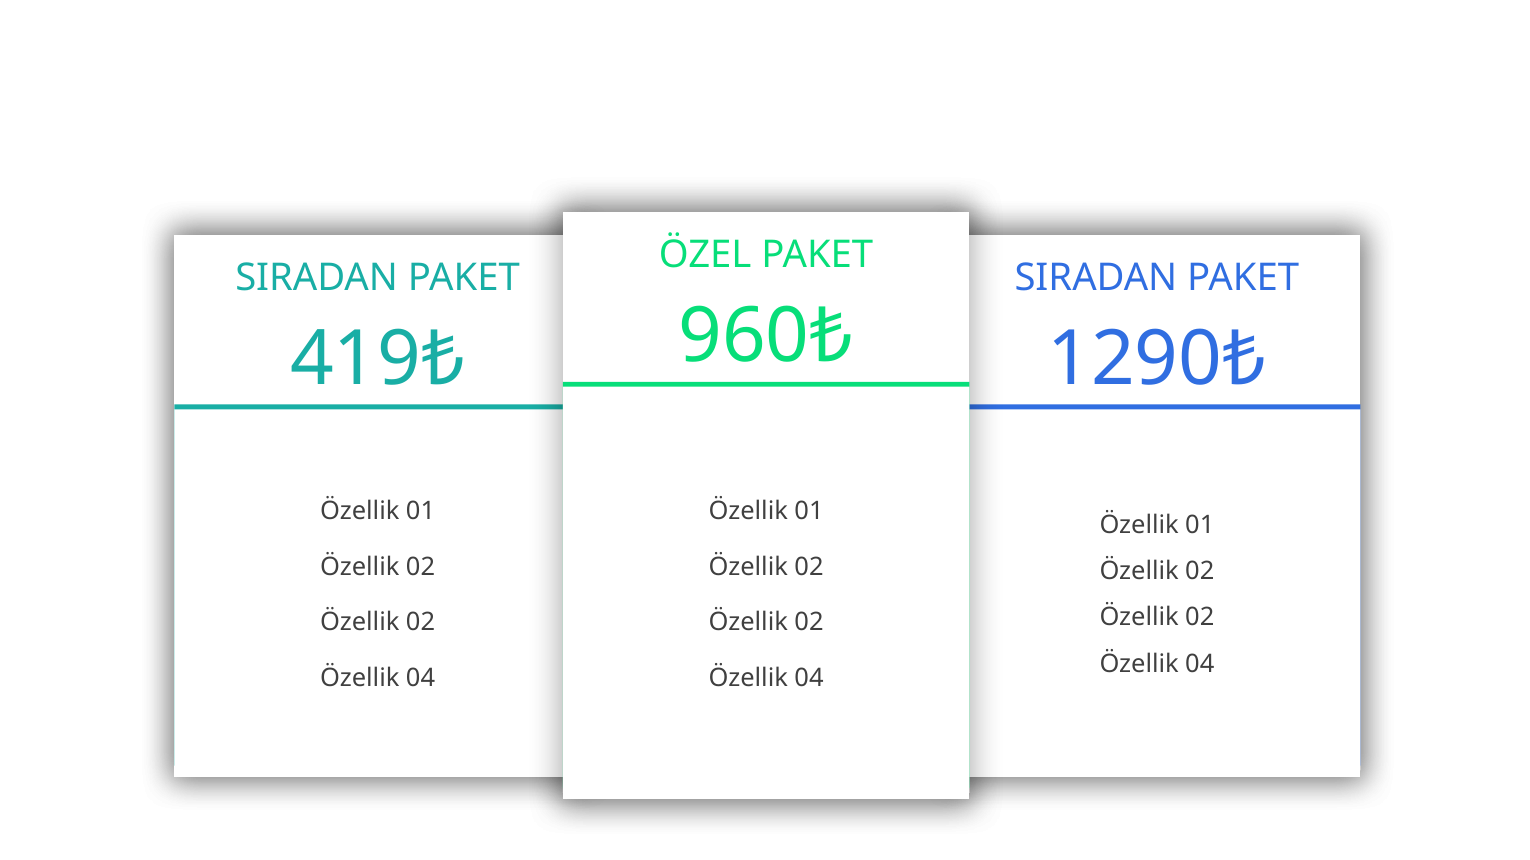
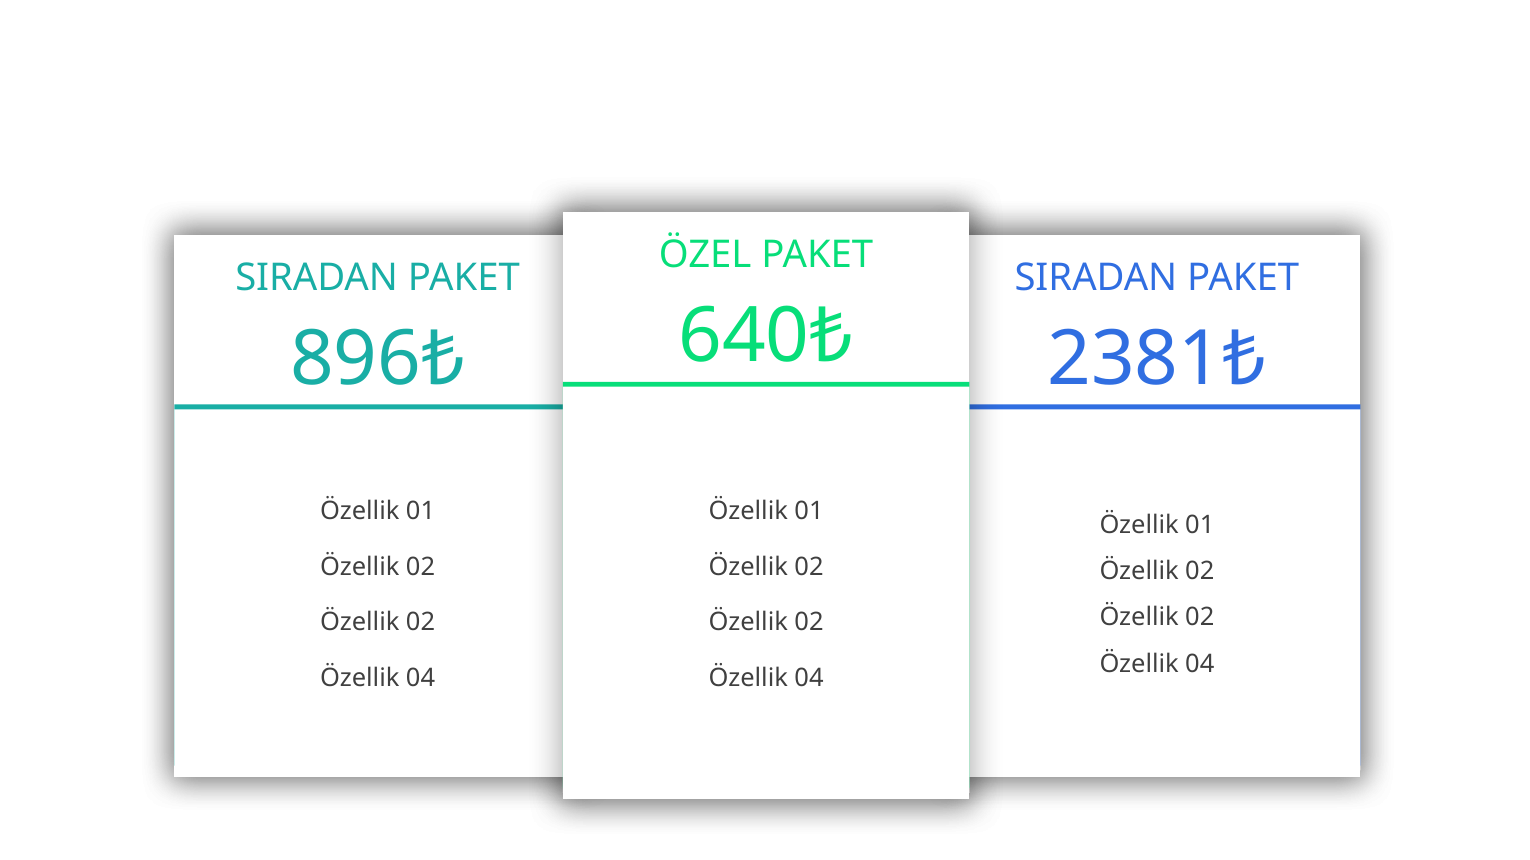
960₺: 960₺ -> 640₺ (766, 336)
419₺: 419₺ -> 896₺ (378, 359)
1290₺: 1290₺ -> 2381₺ (1157, 359)
